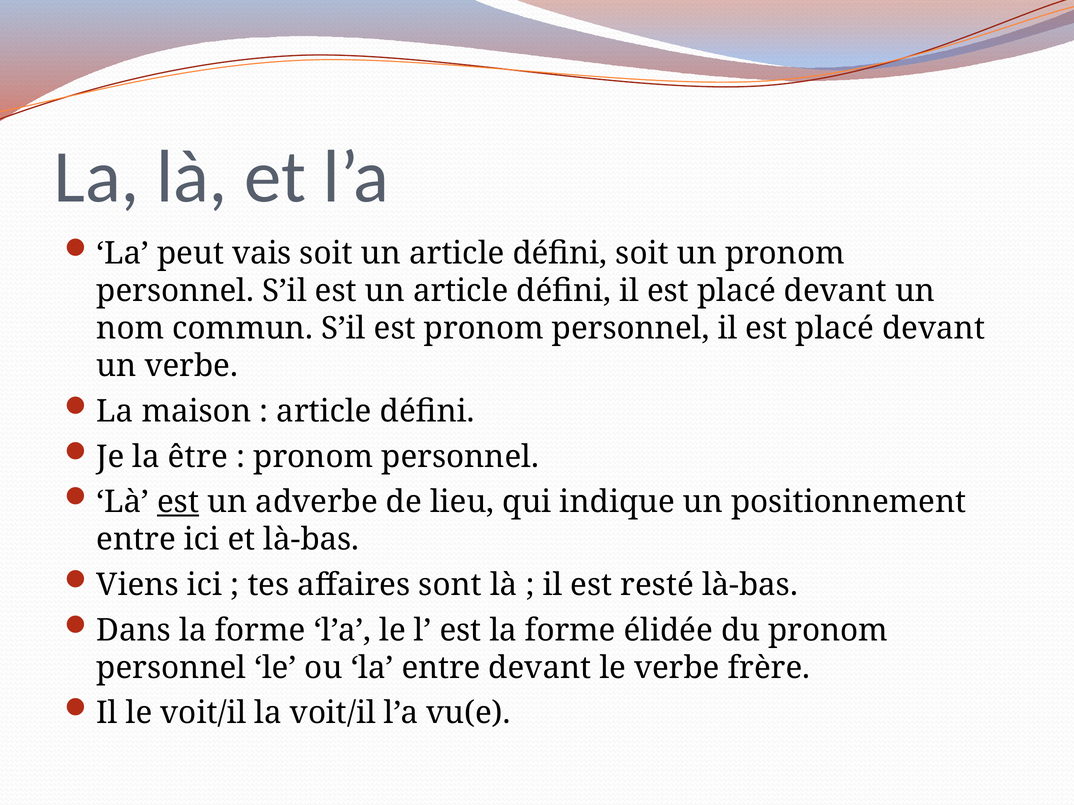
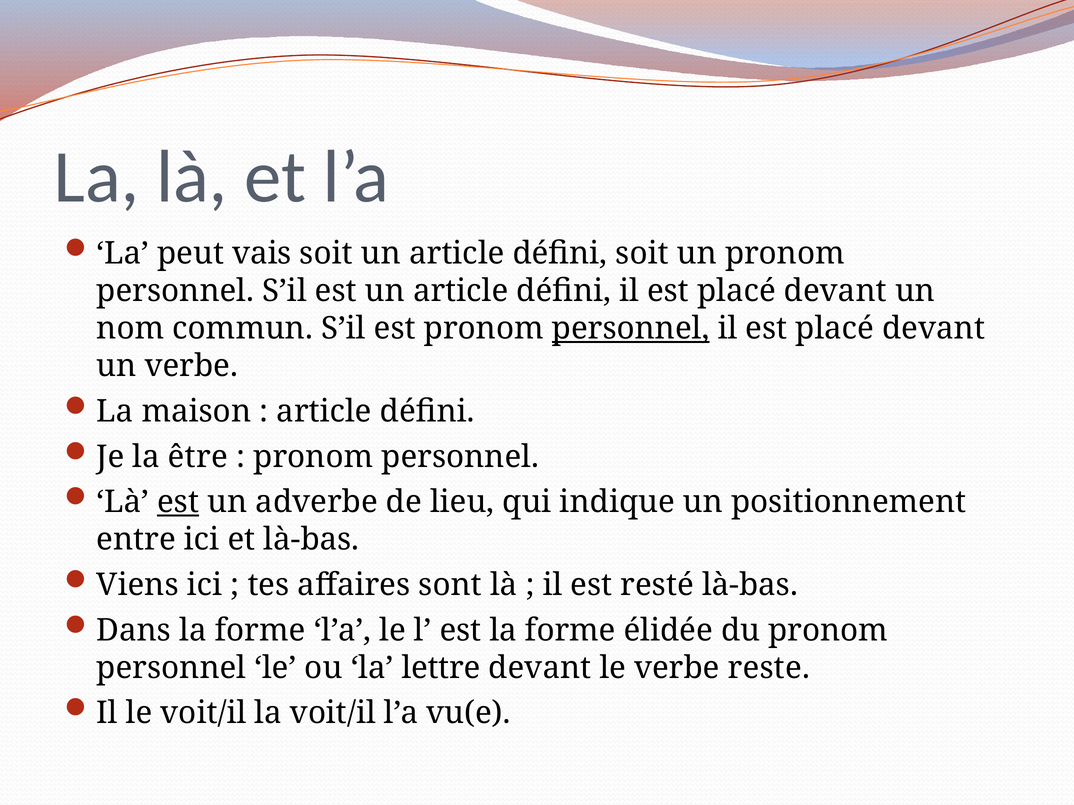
personnel underline: none -> present (631, 329)
la entre: entre -> lettre (441, 668)
frère: frère -> reste (769, 668)
